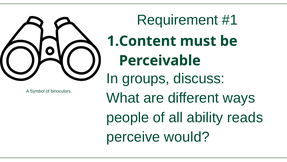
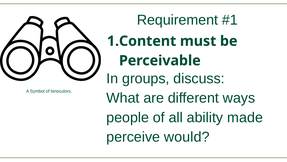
reads: reads -> made (245, 117)
